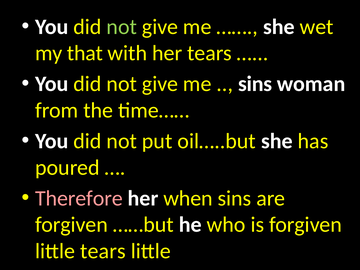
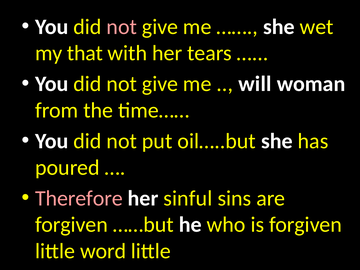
not colour: light green -> pink (122, 27)
sins: sins -> will (255, 84)
when: when -> sinful (188, 198)
little tears: tears -> word (103, 251)
